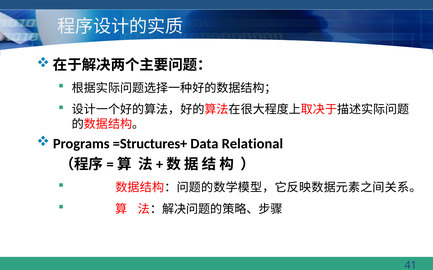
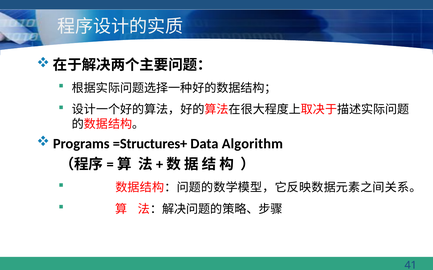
Relational: Relational -> Algorithm (252, 144)
